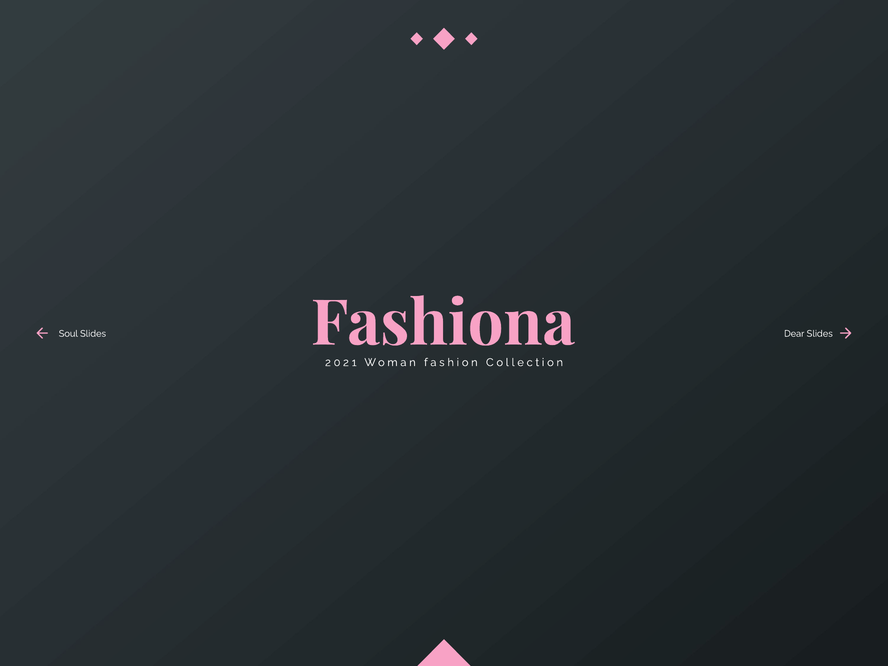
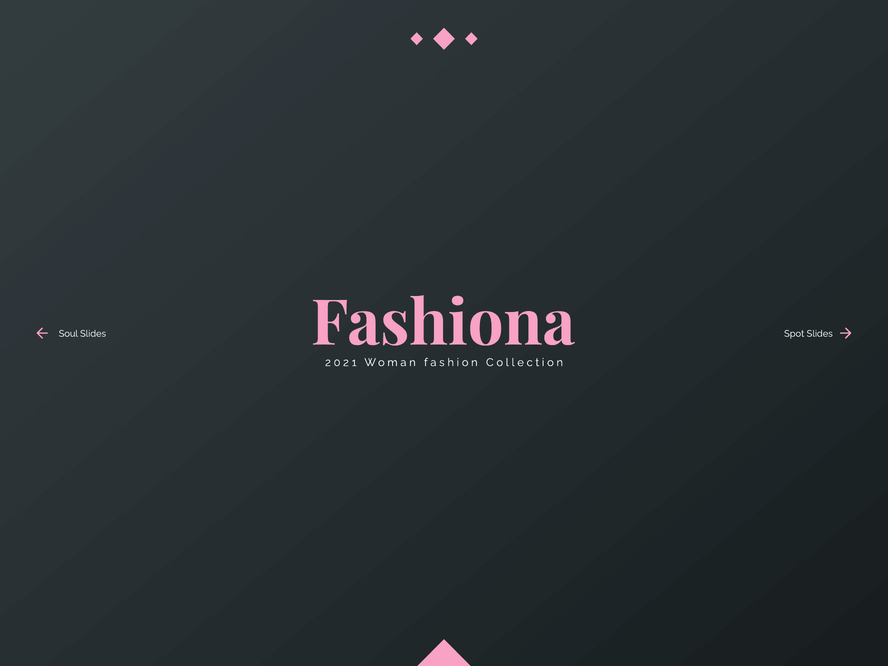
Dear: Dear -> Spot (794, 334)
